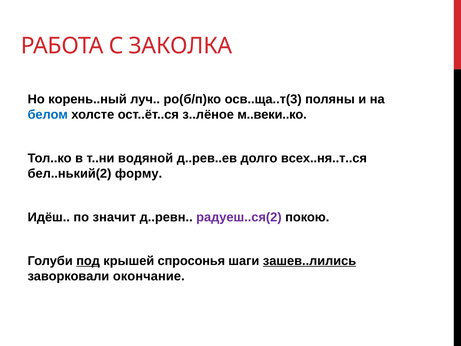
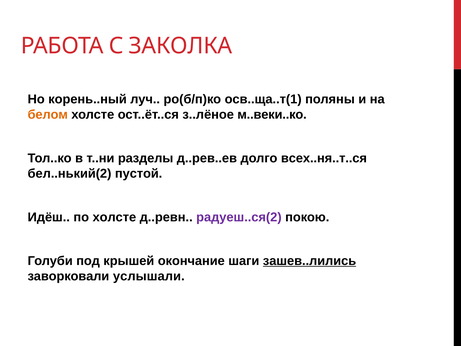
осв..ща..т(3: осв..ща..т(3 -> осв..ща..т(1 (263, 99)
белом colour: blue -> orange (48, 115)
водяной: водяной -> разделы (146, 158)
форму: форму -> пустой (139, 174)
по значит: значит -> холсте (114, 217)
под underline: present -> none (88, 261)
спросонья: спросонья -> окончание (191, 261)
окончание: окончание -> услышали (149, 276)
